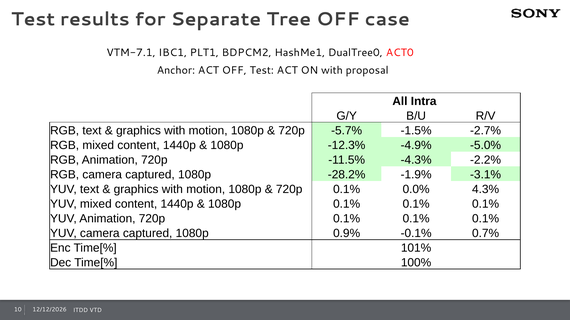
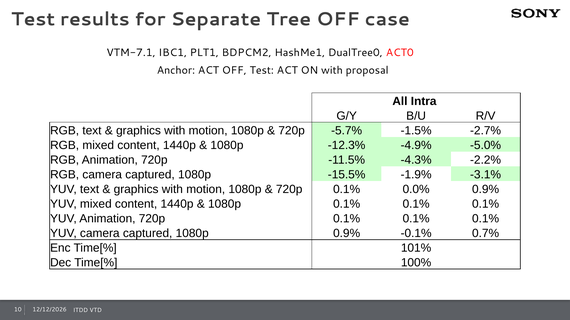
-28.2%: -28.2% -> -15.5% (347, 175)
0.0% 4.3%: 4.3% -> 0.9% (486, 189)
